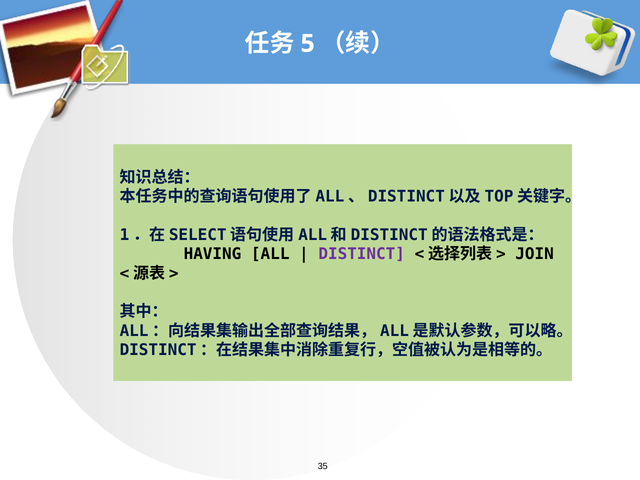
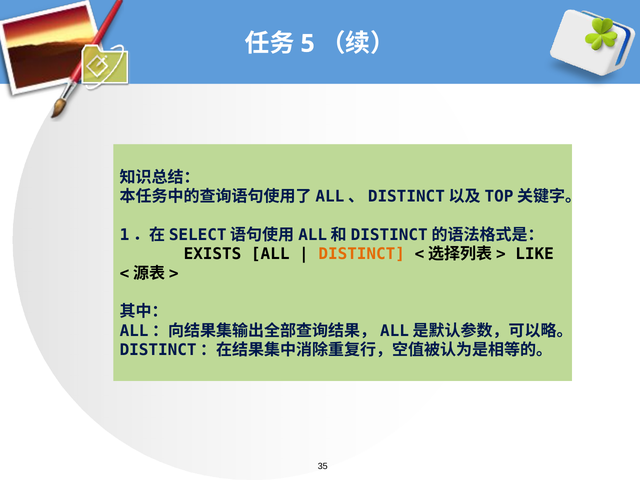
HAVING: HAVING -> EXISTS (212, 254)
DISTINCT colour: purple -> orange (362, 254)
JOIN: JOIN -> LIKE (535, 254)
